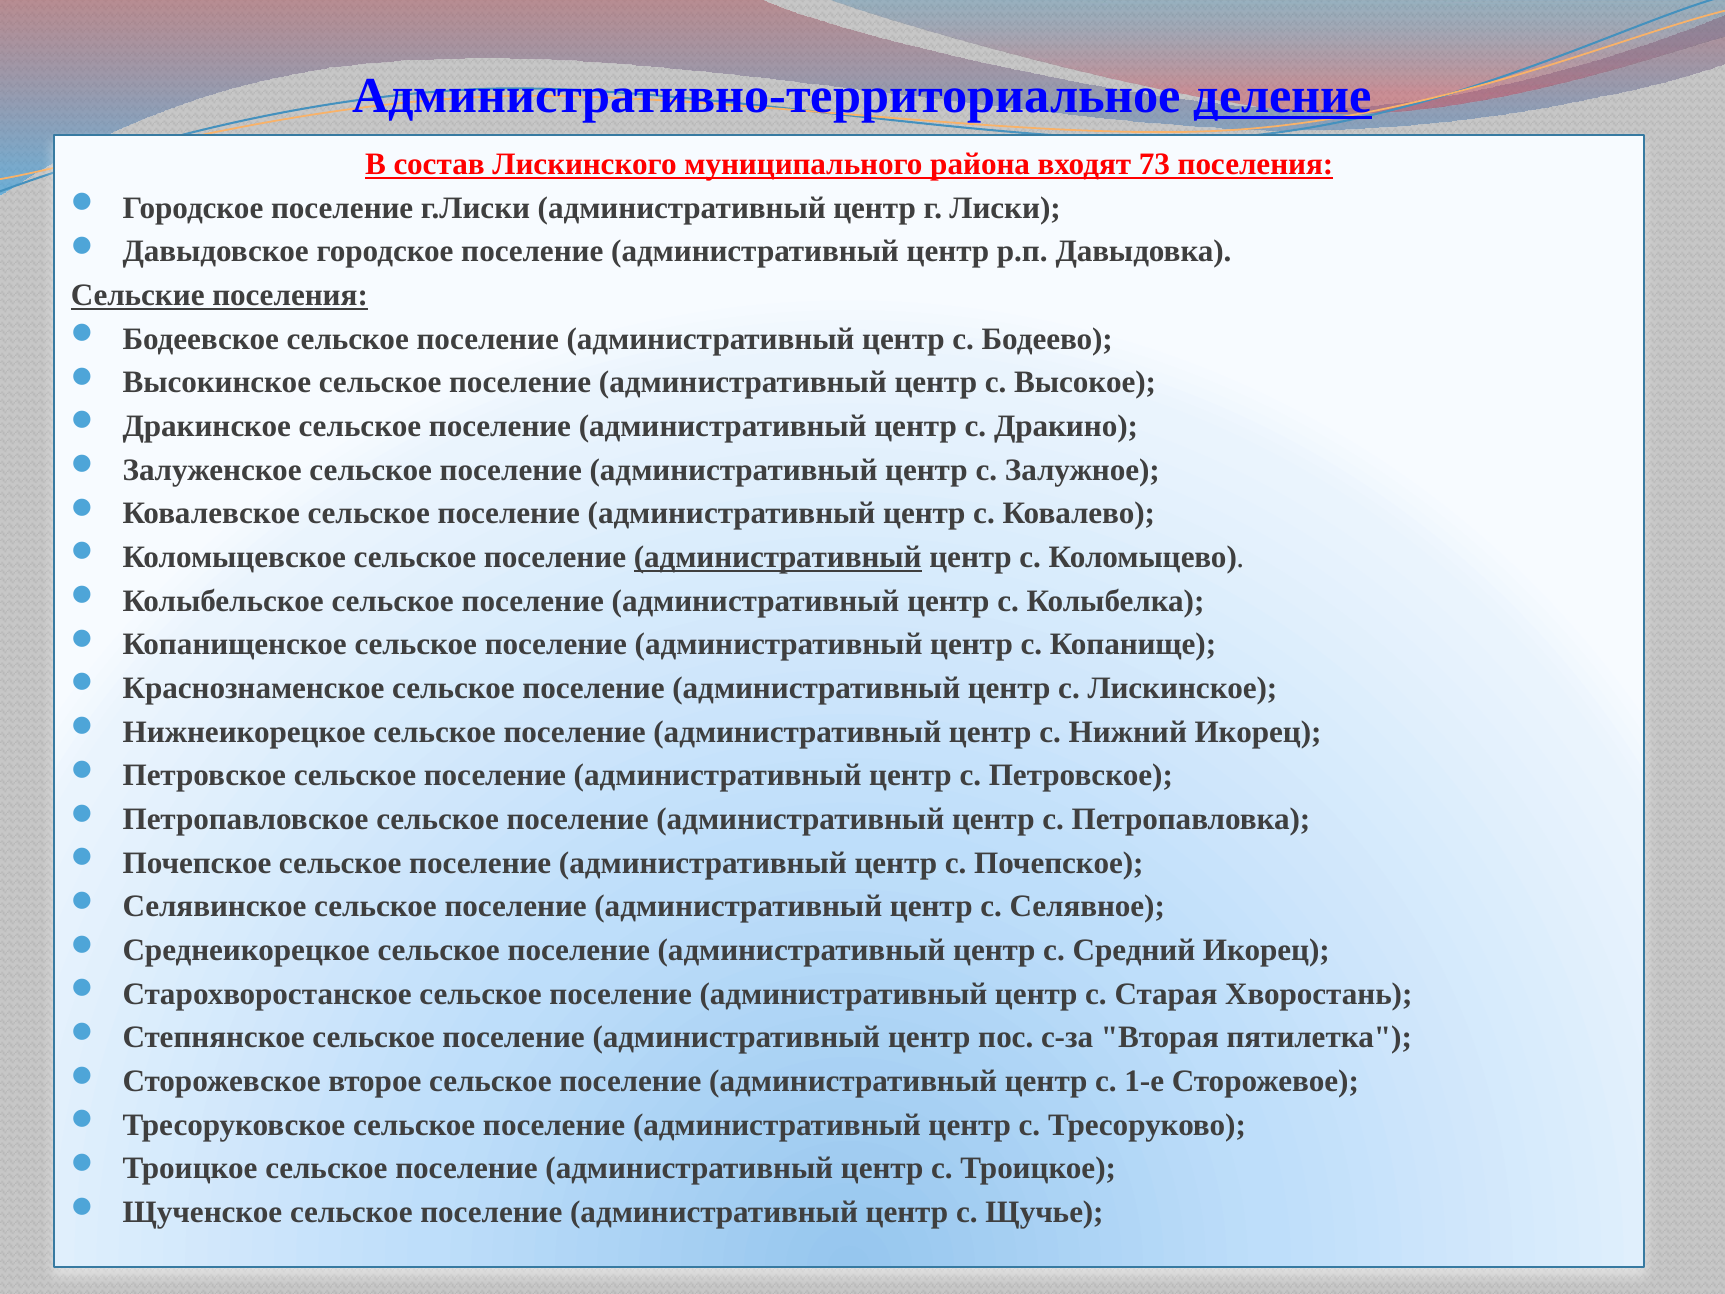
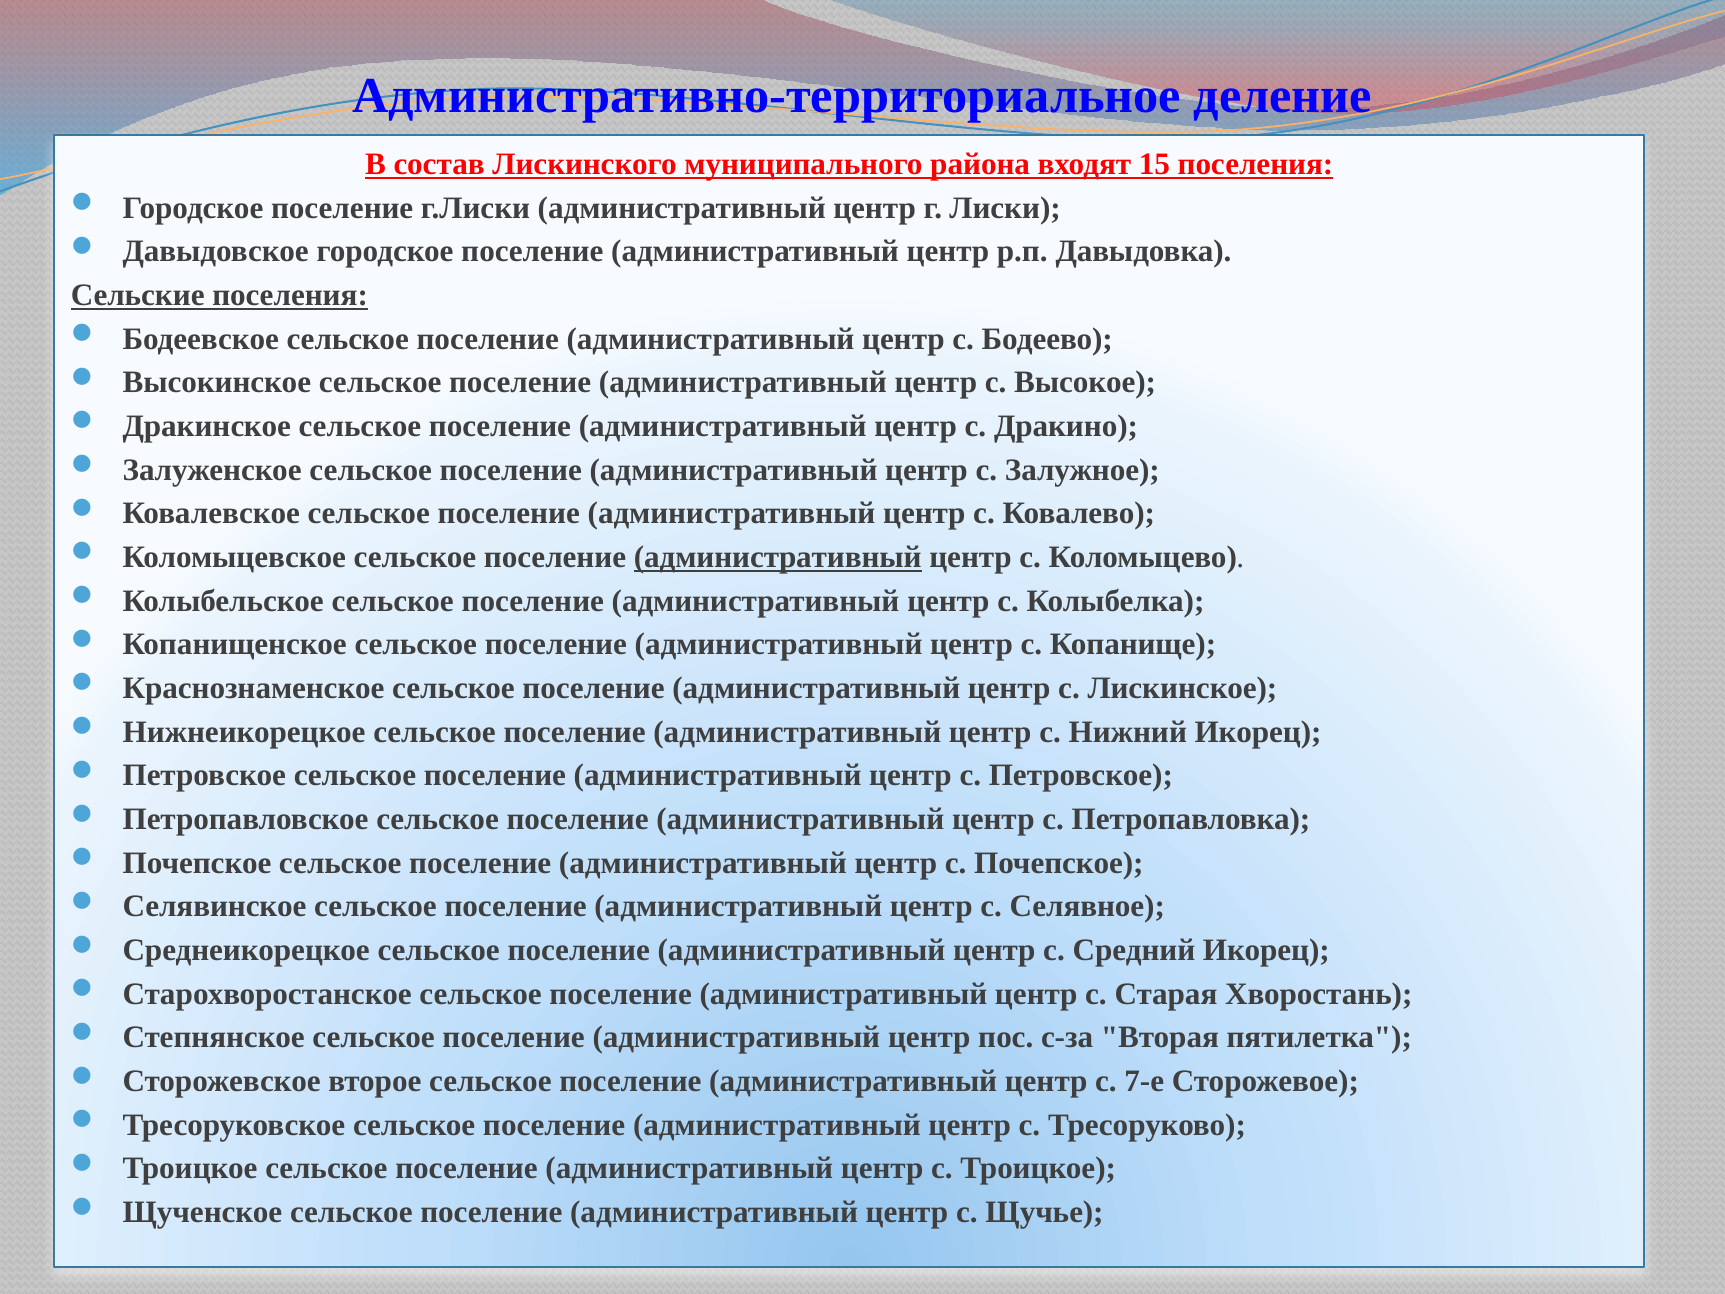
деление underline: present -> none (1283, 96)
73: 73 -> 15 (1154, 164)
1-е: 1-е -> 7-е (1144, 1081)
